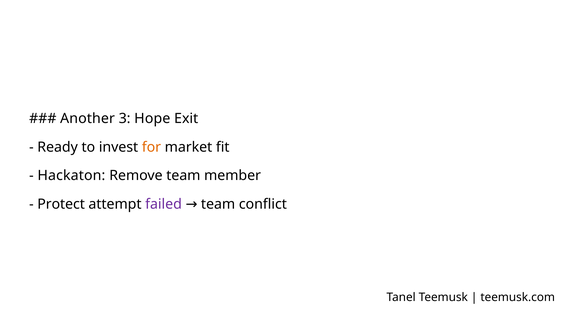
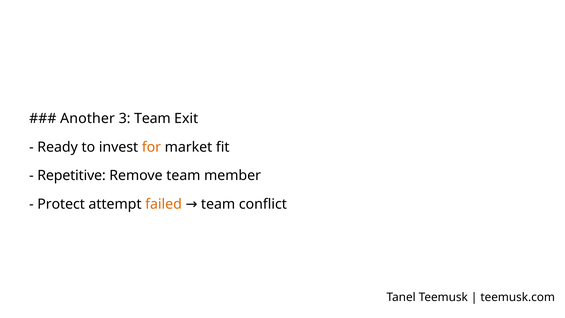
3 Hope: Hope -> Team (152, 118)
Hackaton: Hackaton -> Repetitive (72, 175)
failed colour: purple -> orange (164, 204)
